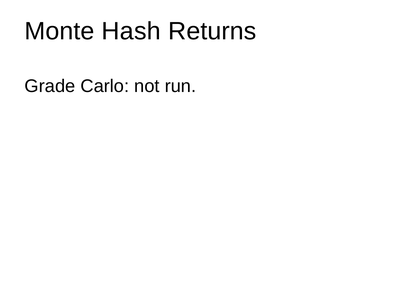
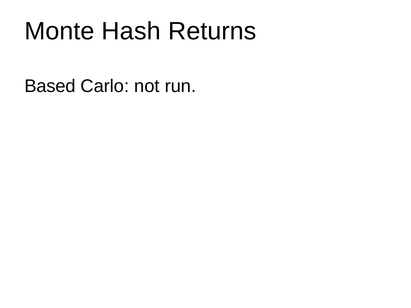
Grade: Grade -> Based (50, 86)
